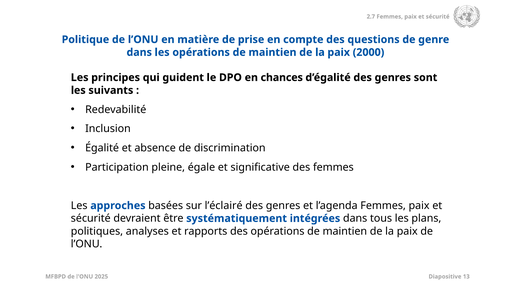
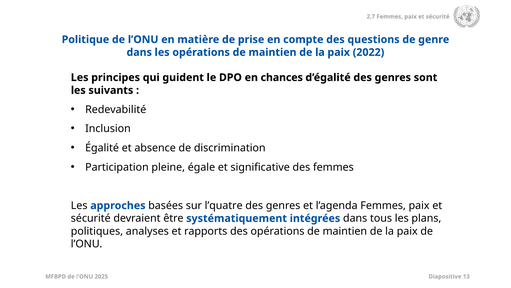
2000: 2000 -> 2022 (369, 52)
l’éclairé: l’éclairé -> l’quatre (224, 205)
